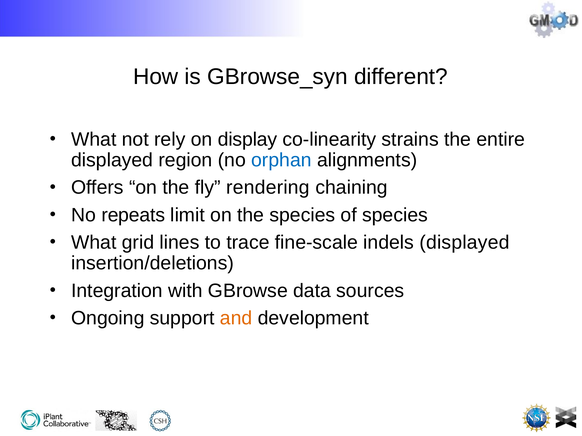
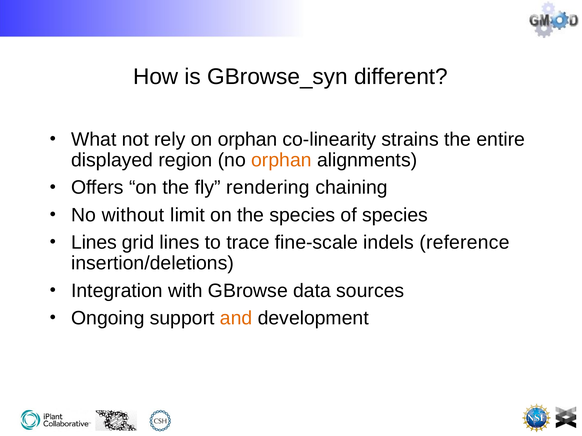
on display: display -> orphan (247, 139)
orphan colour: blue -> orange (281, 160)
repeats: repeats -> without (133, 215)
What: What -> Lines (94, 243)
indels displayed: displayed -> reference (465, 243)
